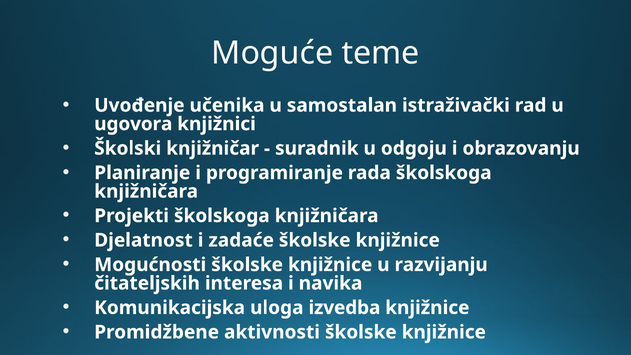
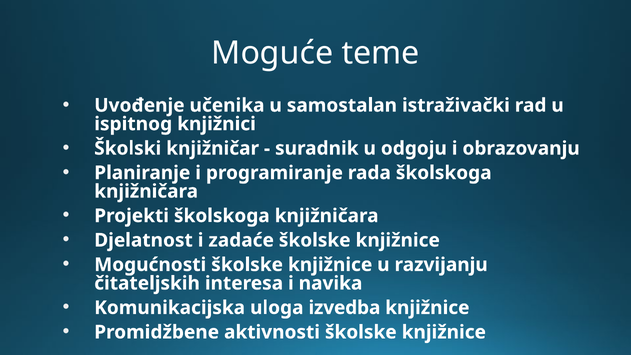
ugovora: ugovora -> ispitnog (133, 124)
